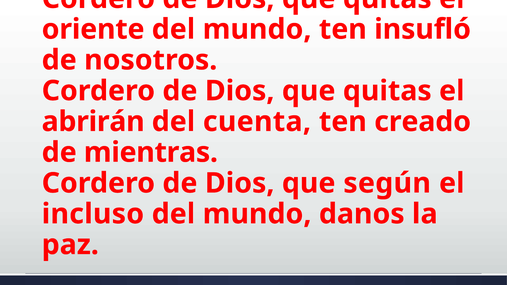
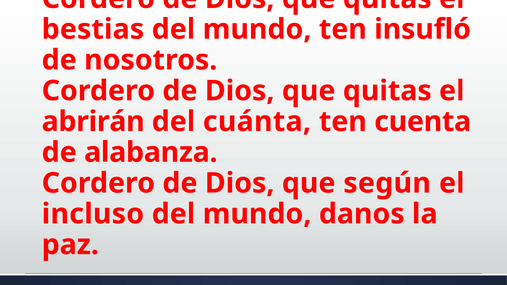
oriente: oriente -> bestias (93, 29)
cuenta: cuenta -> cuánta (257, 122)
creado: creado -> cuenta (423, 122)
mientras: mientras -> alabanza (151, 152)
